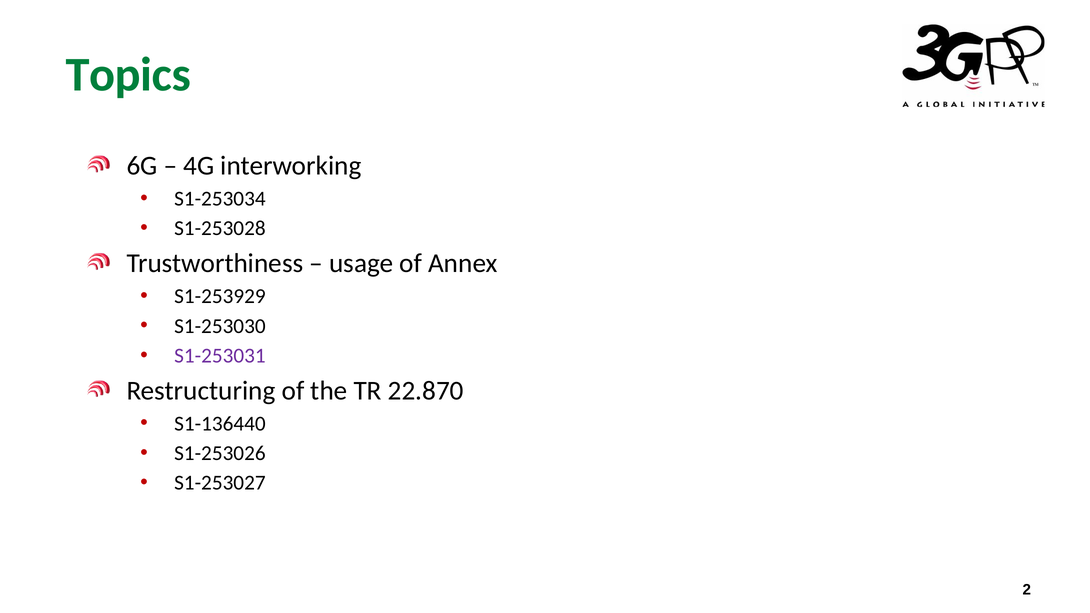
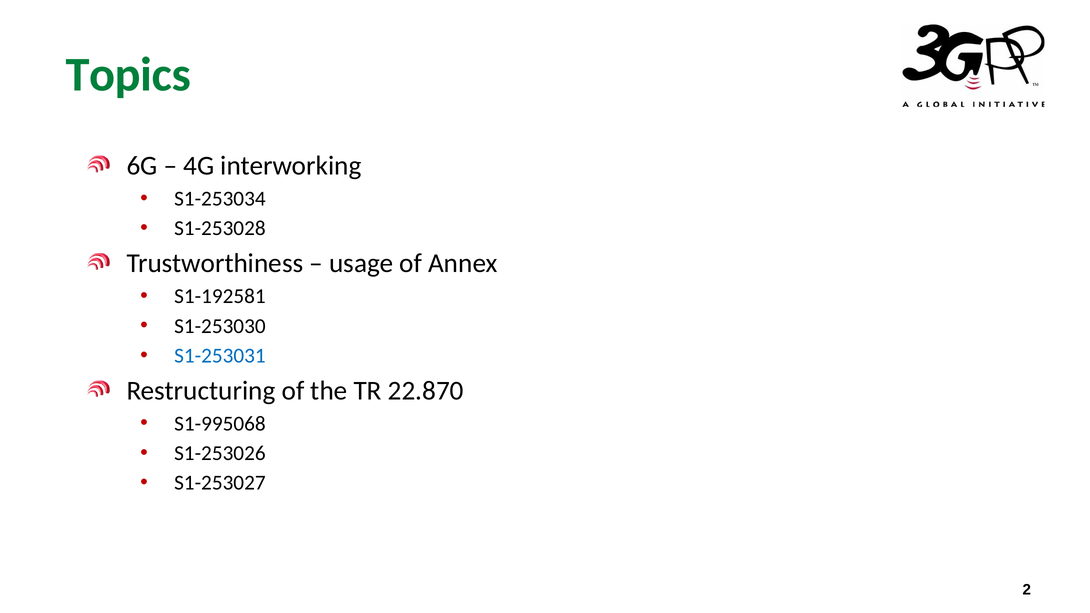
S1-253929: S1-253929 -> S1-192581 (220, 296)
S1-253031 colour: purple -> blue (220, 356)
S1-136440: S1-136440 -> S1-995068 (220, 424)
